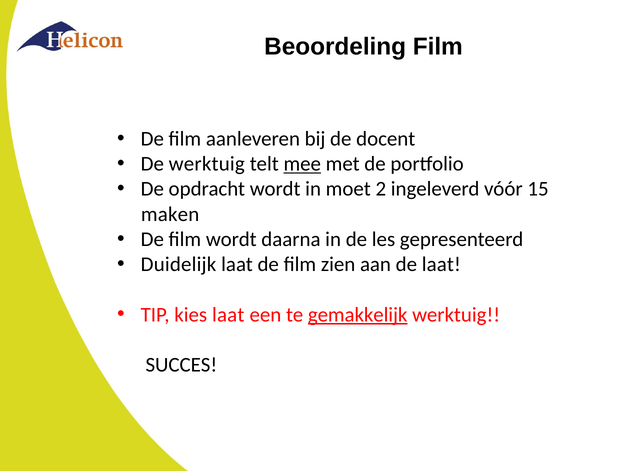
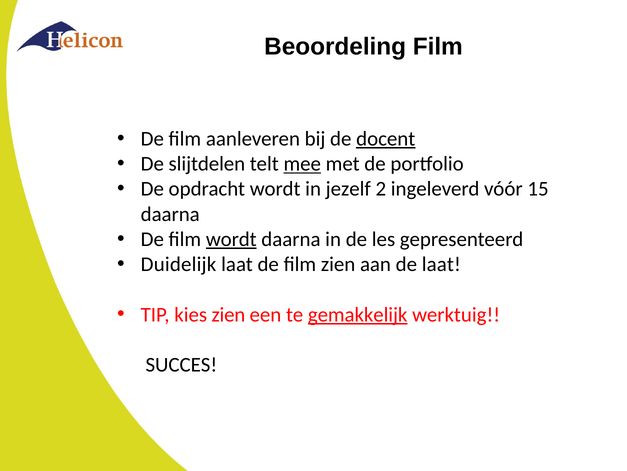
docent underline: none -> present (386, 139)
De werktuig: werktuig -> slijtdelen (207, 164)
moet: moet -> jezelf (348, 189)
maken: maken -> daarna (170, 214)
wordt underline: none -> present (231, 239)
kies laat: laat -> zien (228, 314)
